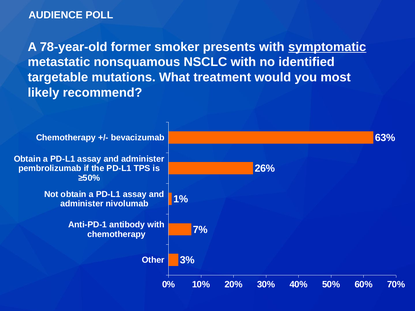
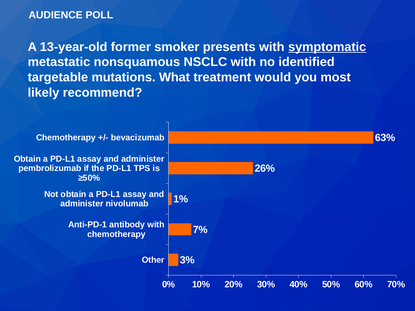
78-year-old: 78-year-old -> 13-year-old (74, 47)
